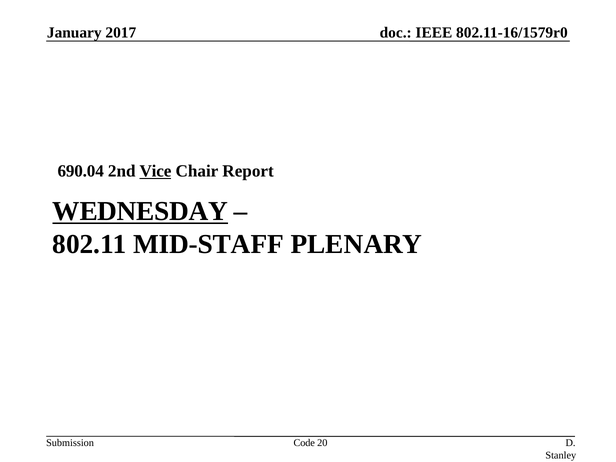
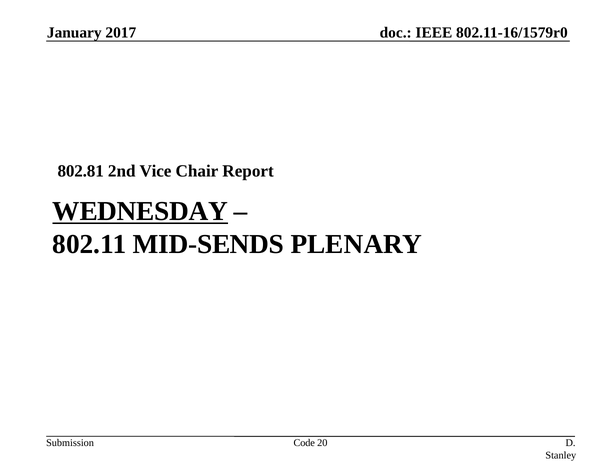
690.04: 690.04 -> 802.81 (81, 171)
Vice underline: present -> none (155, 171)
MID-STAFF: MID-STAFF -> MID-SENDS (208, 244)
